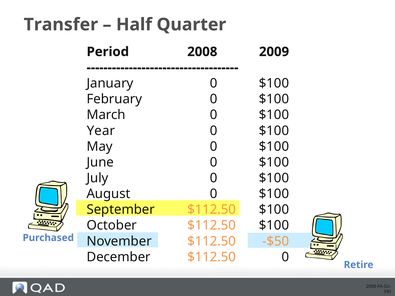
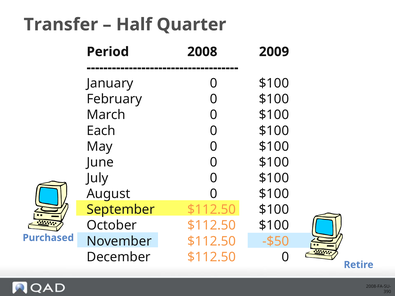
Year: Year -> Each (101, 131)
